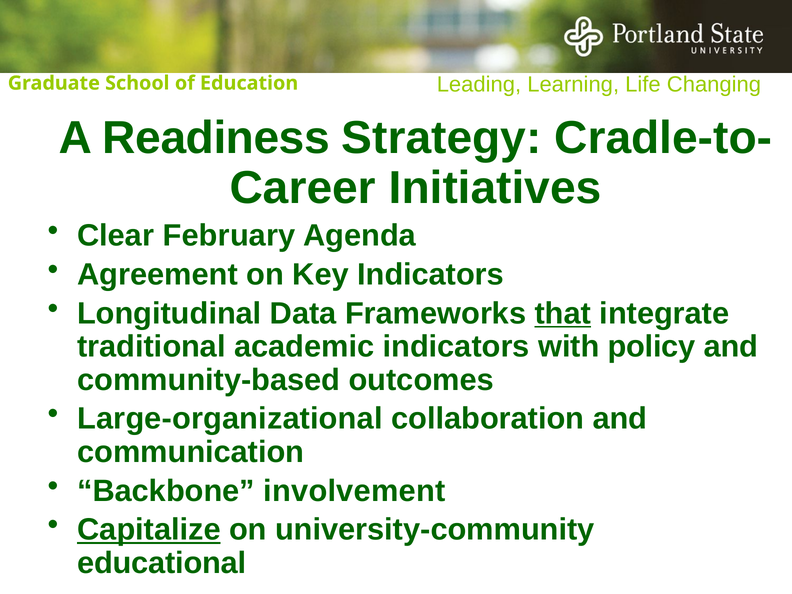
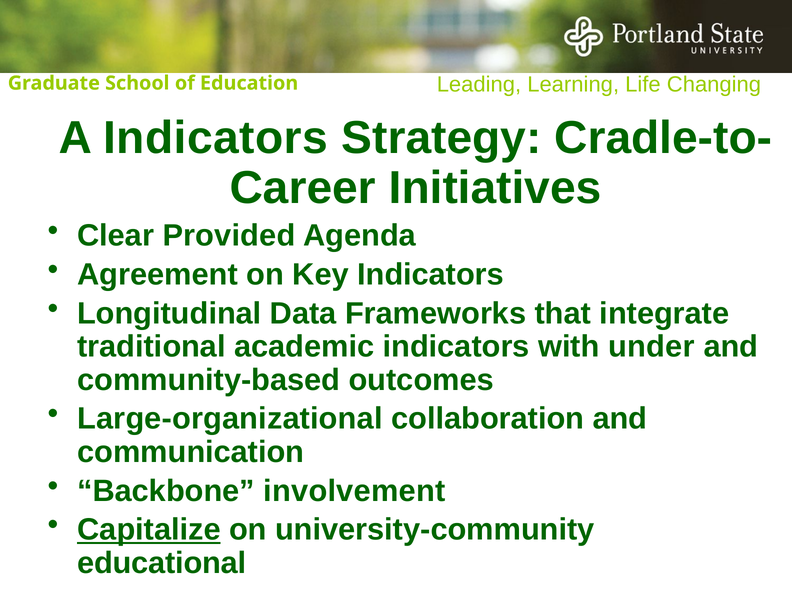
A Readiness: Readiness -> Indicators (216, 138)
February: February -> Provided (229, 236)
that underline: present -> none (563, 313)
policy: policy -> under (651, 347)
